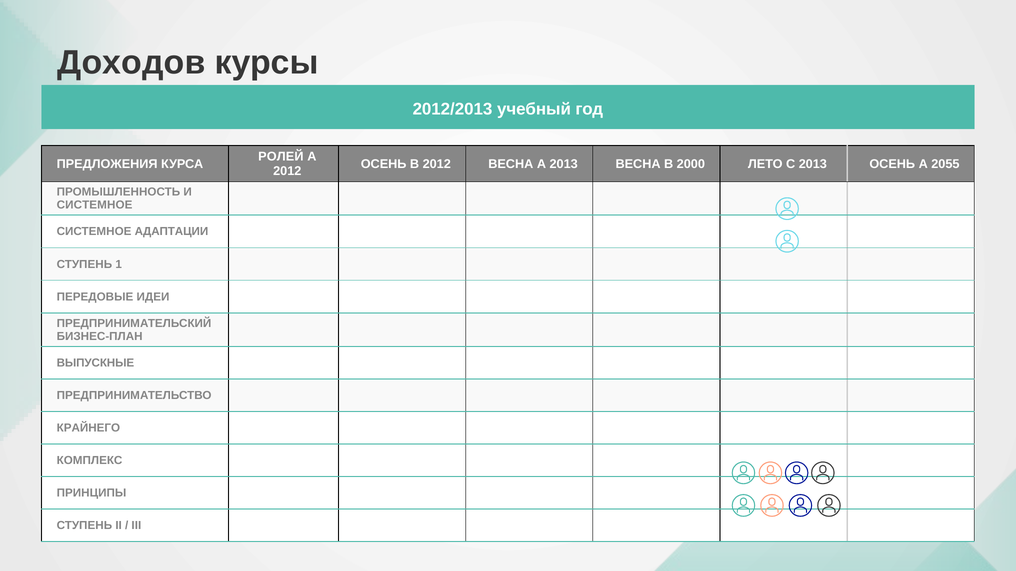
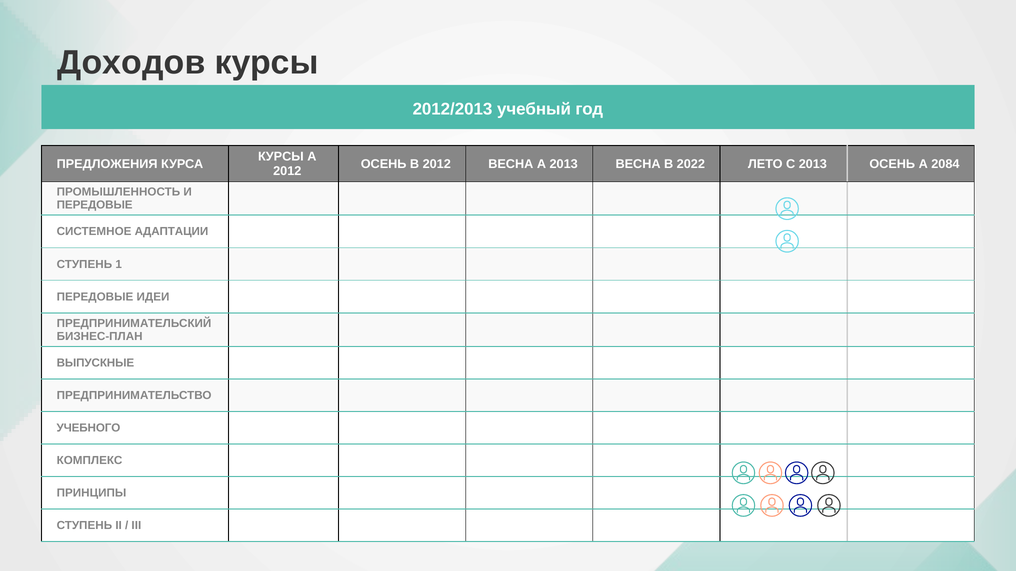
РОЛЕЙ: РОЛЕЙ -> КУРСЫ (281, 157)
2000: 2000 -> 2022 (691, 164)
2055: 2055 -> 2084 (945, 164)
СИСТЕМНОЕ: СИСТЕМНОЕ -> ПЕРЕДОВЫЕ (95, 205)
КРАЙНЕГО: КРАЙНЕГО -> УЧЕБНОГО (88, 428)
